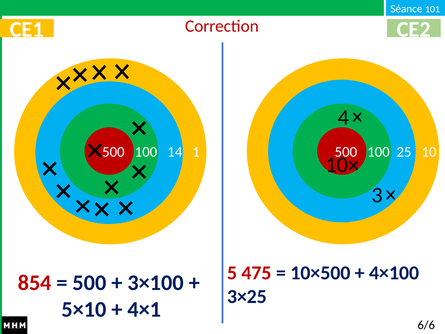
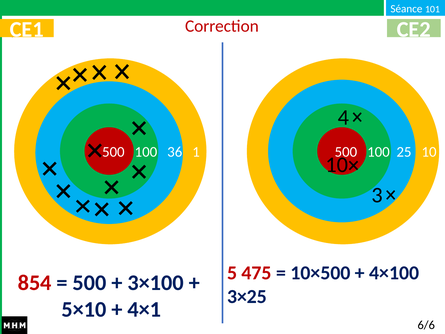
14: 14 -> 36 (175, 152)
